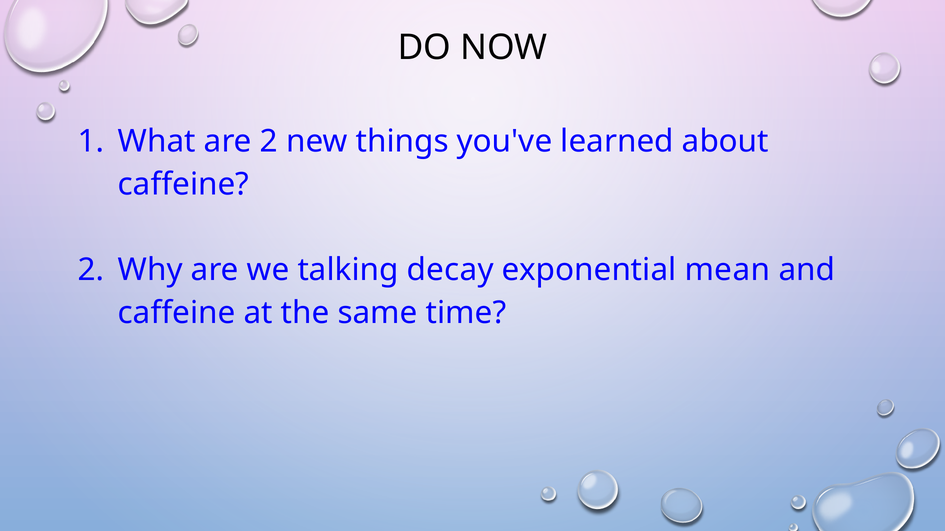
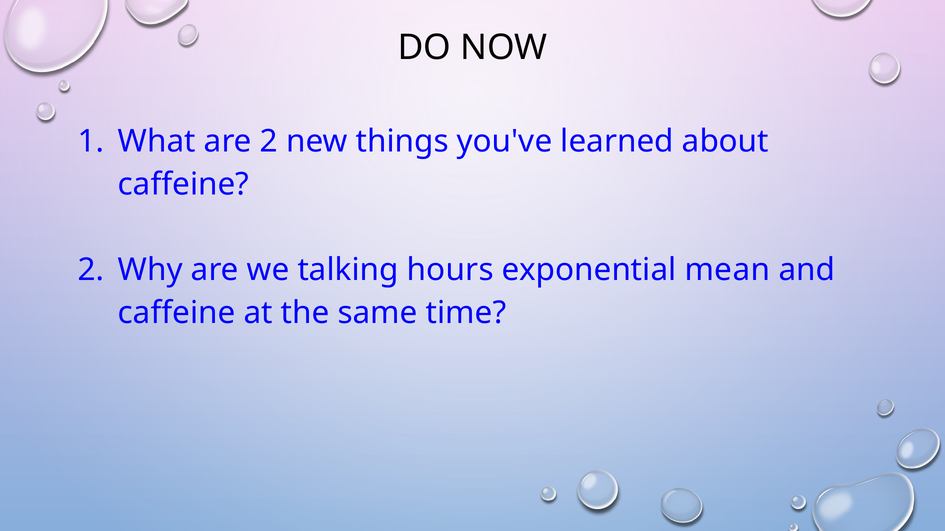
decay: decay -> hours (450, 270)
